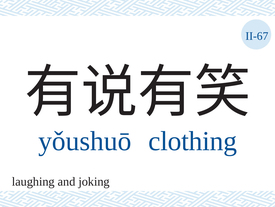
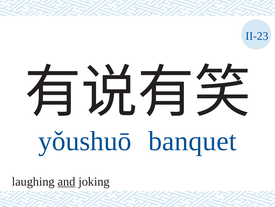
II-67: II-67 -> II-23 (257, 36)
clothing: clothing -> banquet (192, 141)
and underline: none -> present (67, 181)
